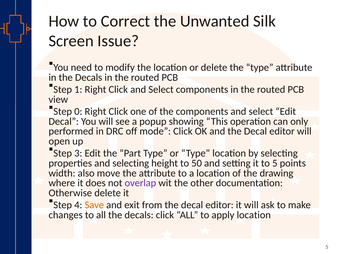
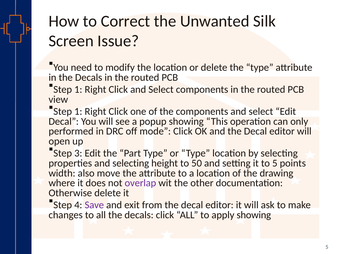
0: 0 -> 1 (78, 112)
Save colour: orange -> purple (94, 205)
apply location: location -> showing (254, 215)
